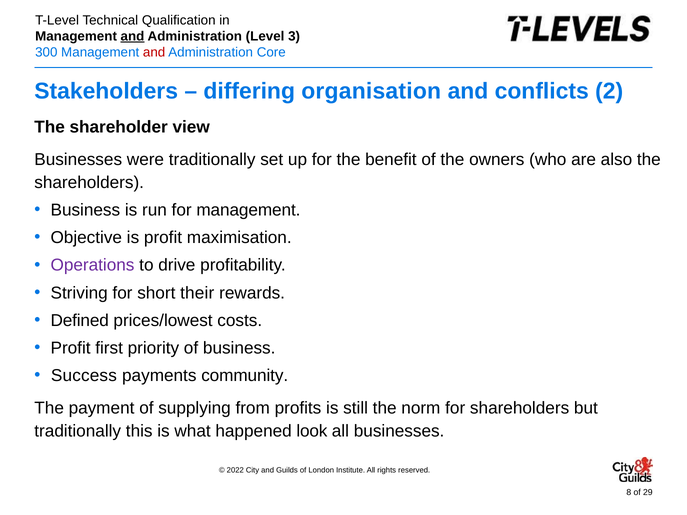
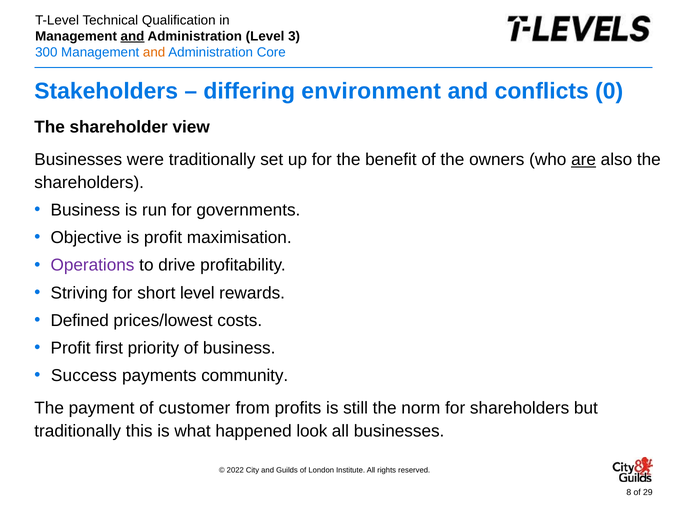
and colour: red -> orange (154, 52)
organisation: organisation -> environment (371, 91)
2: 2 -> 0 (609, 91)
are underline: none -> present (584, 160)
for management: management -> governments (248, 210)
short their: their -> level (197, 293)
supplying: supplying -> customer (194, 408)
